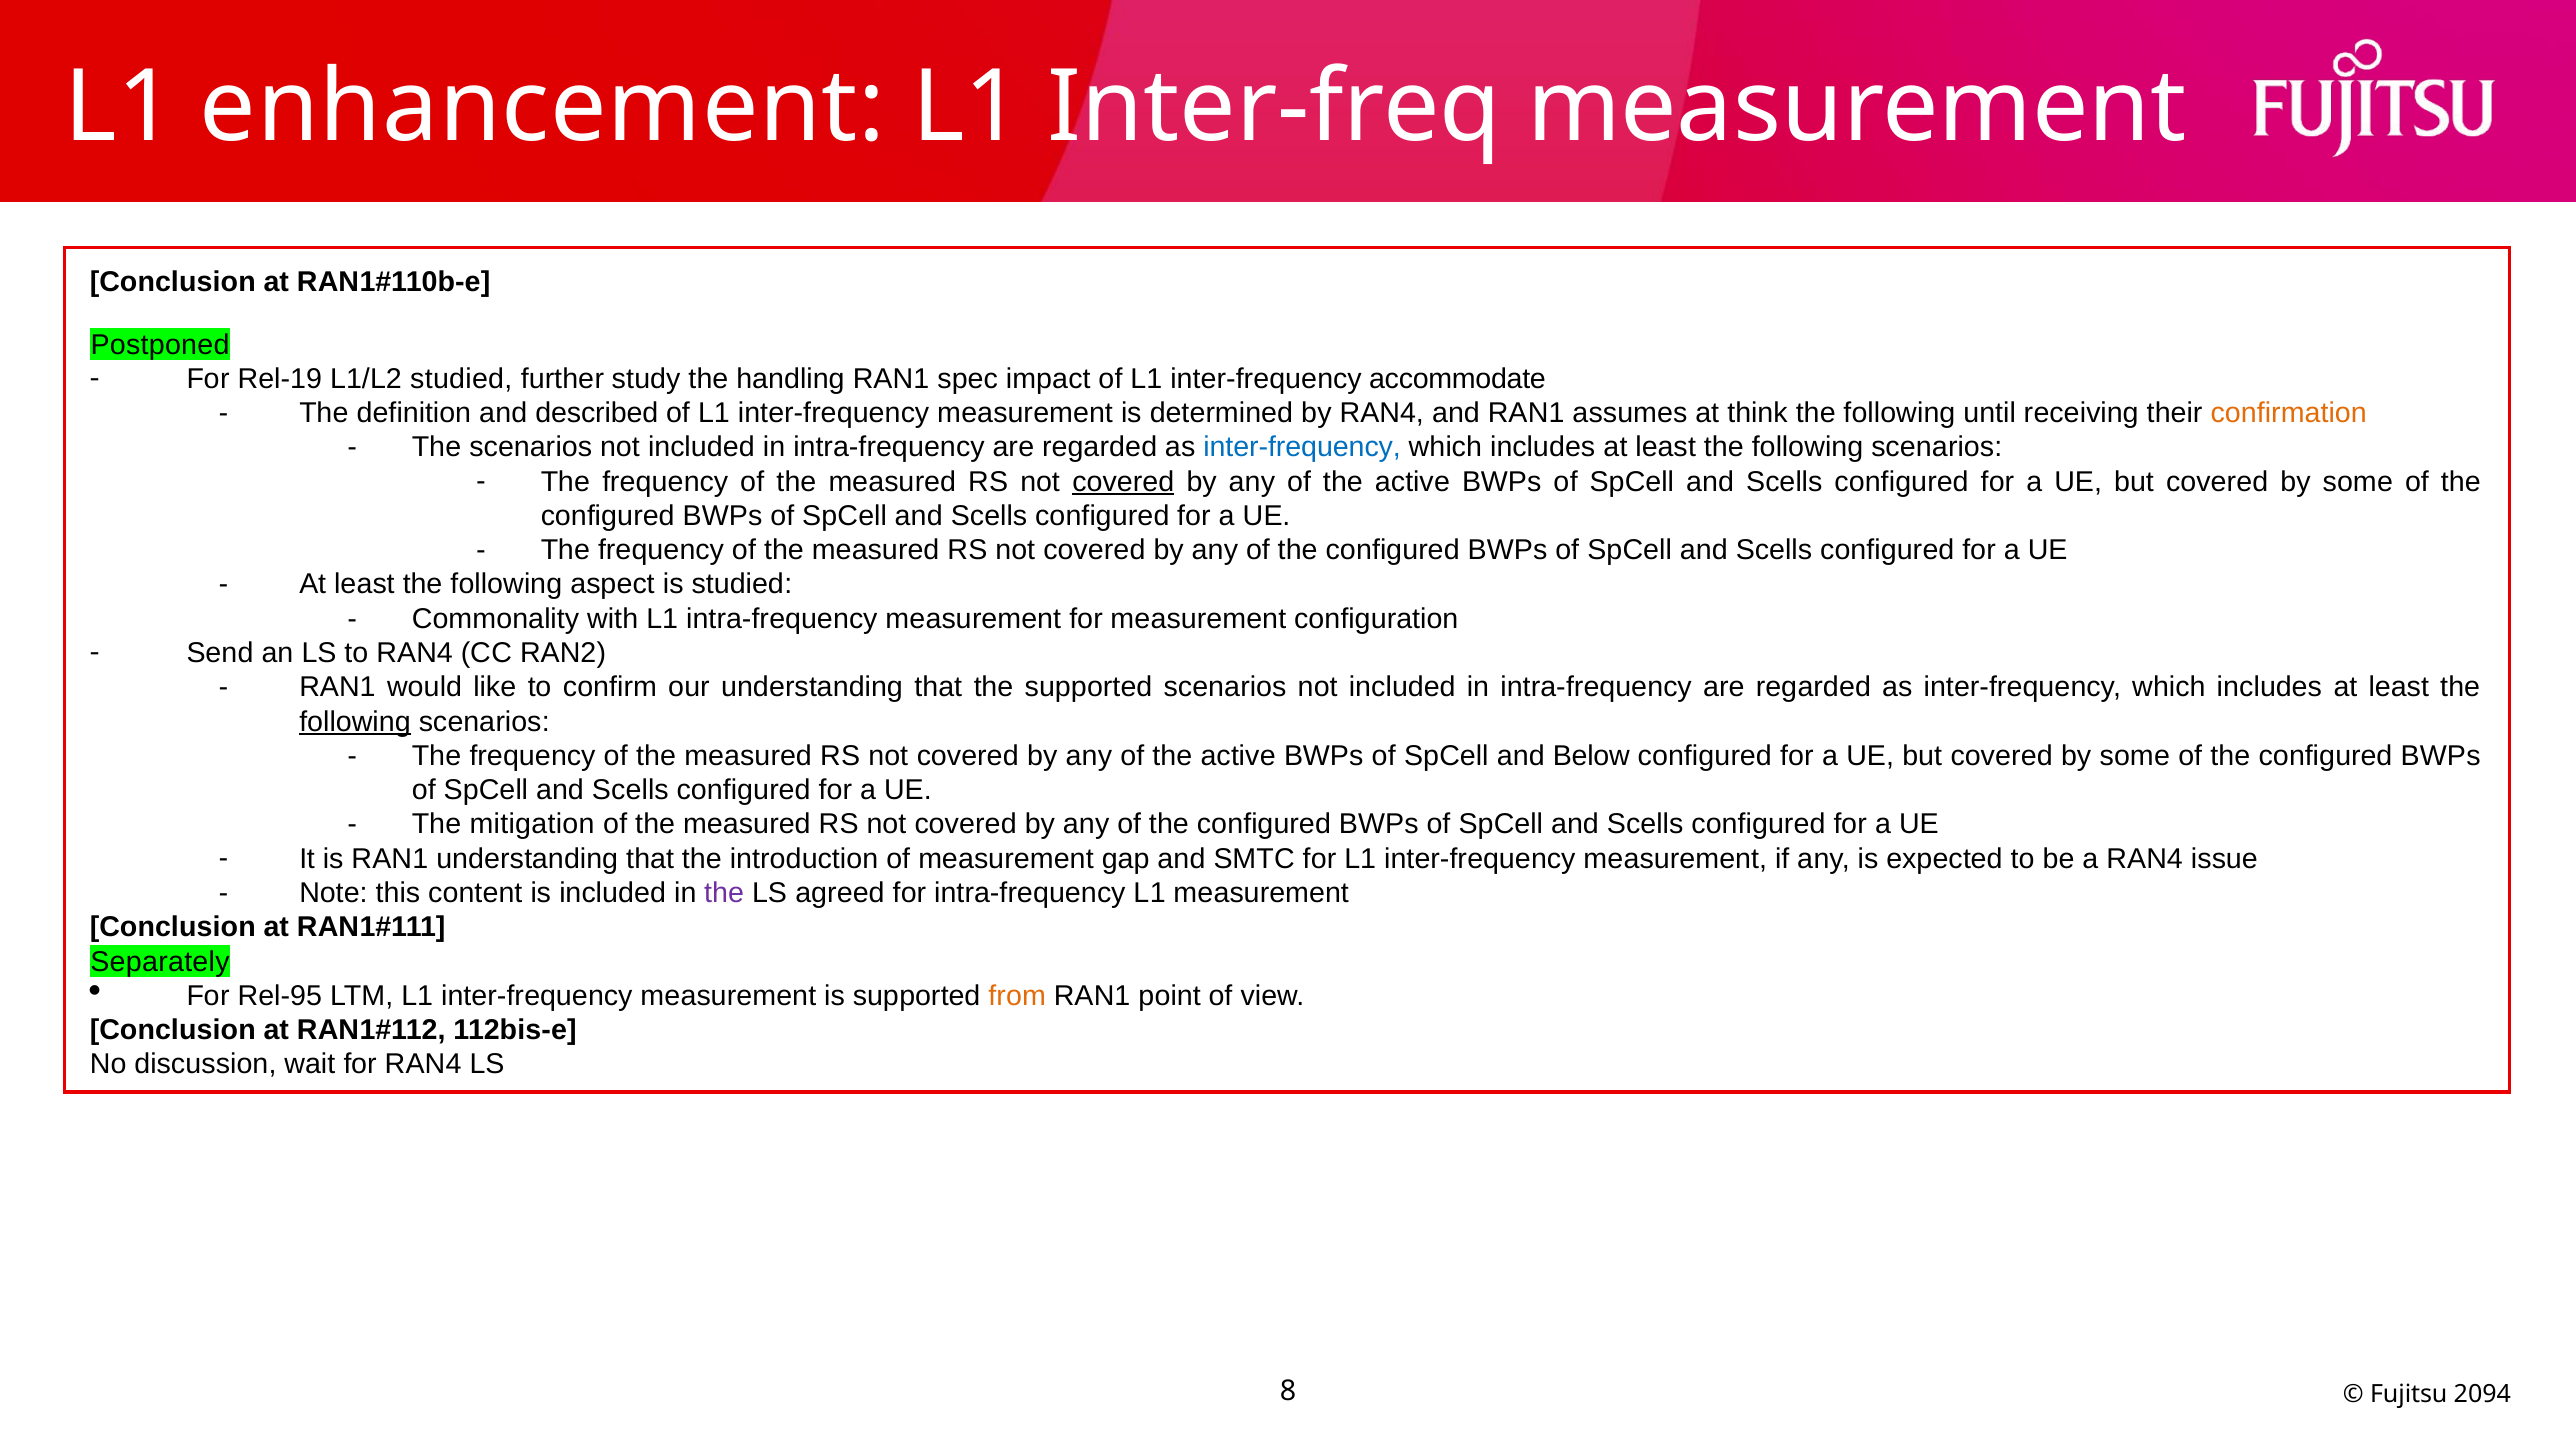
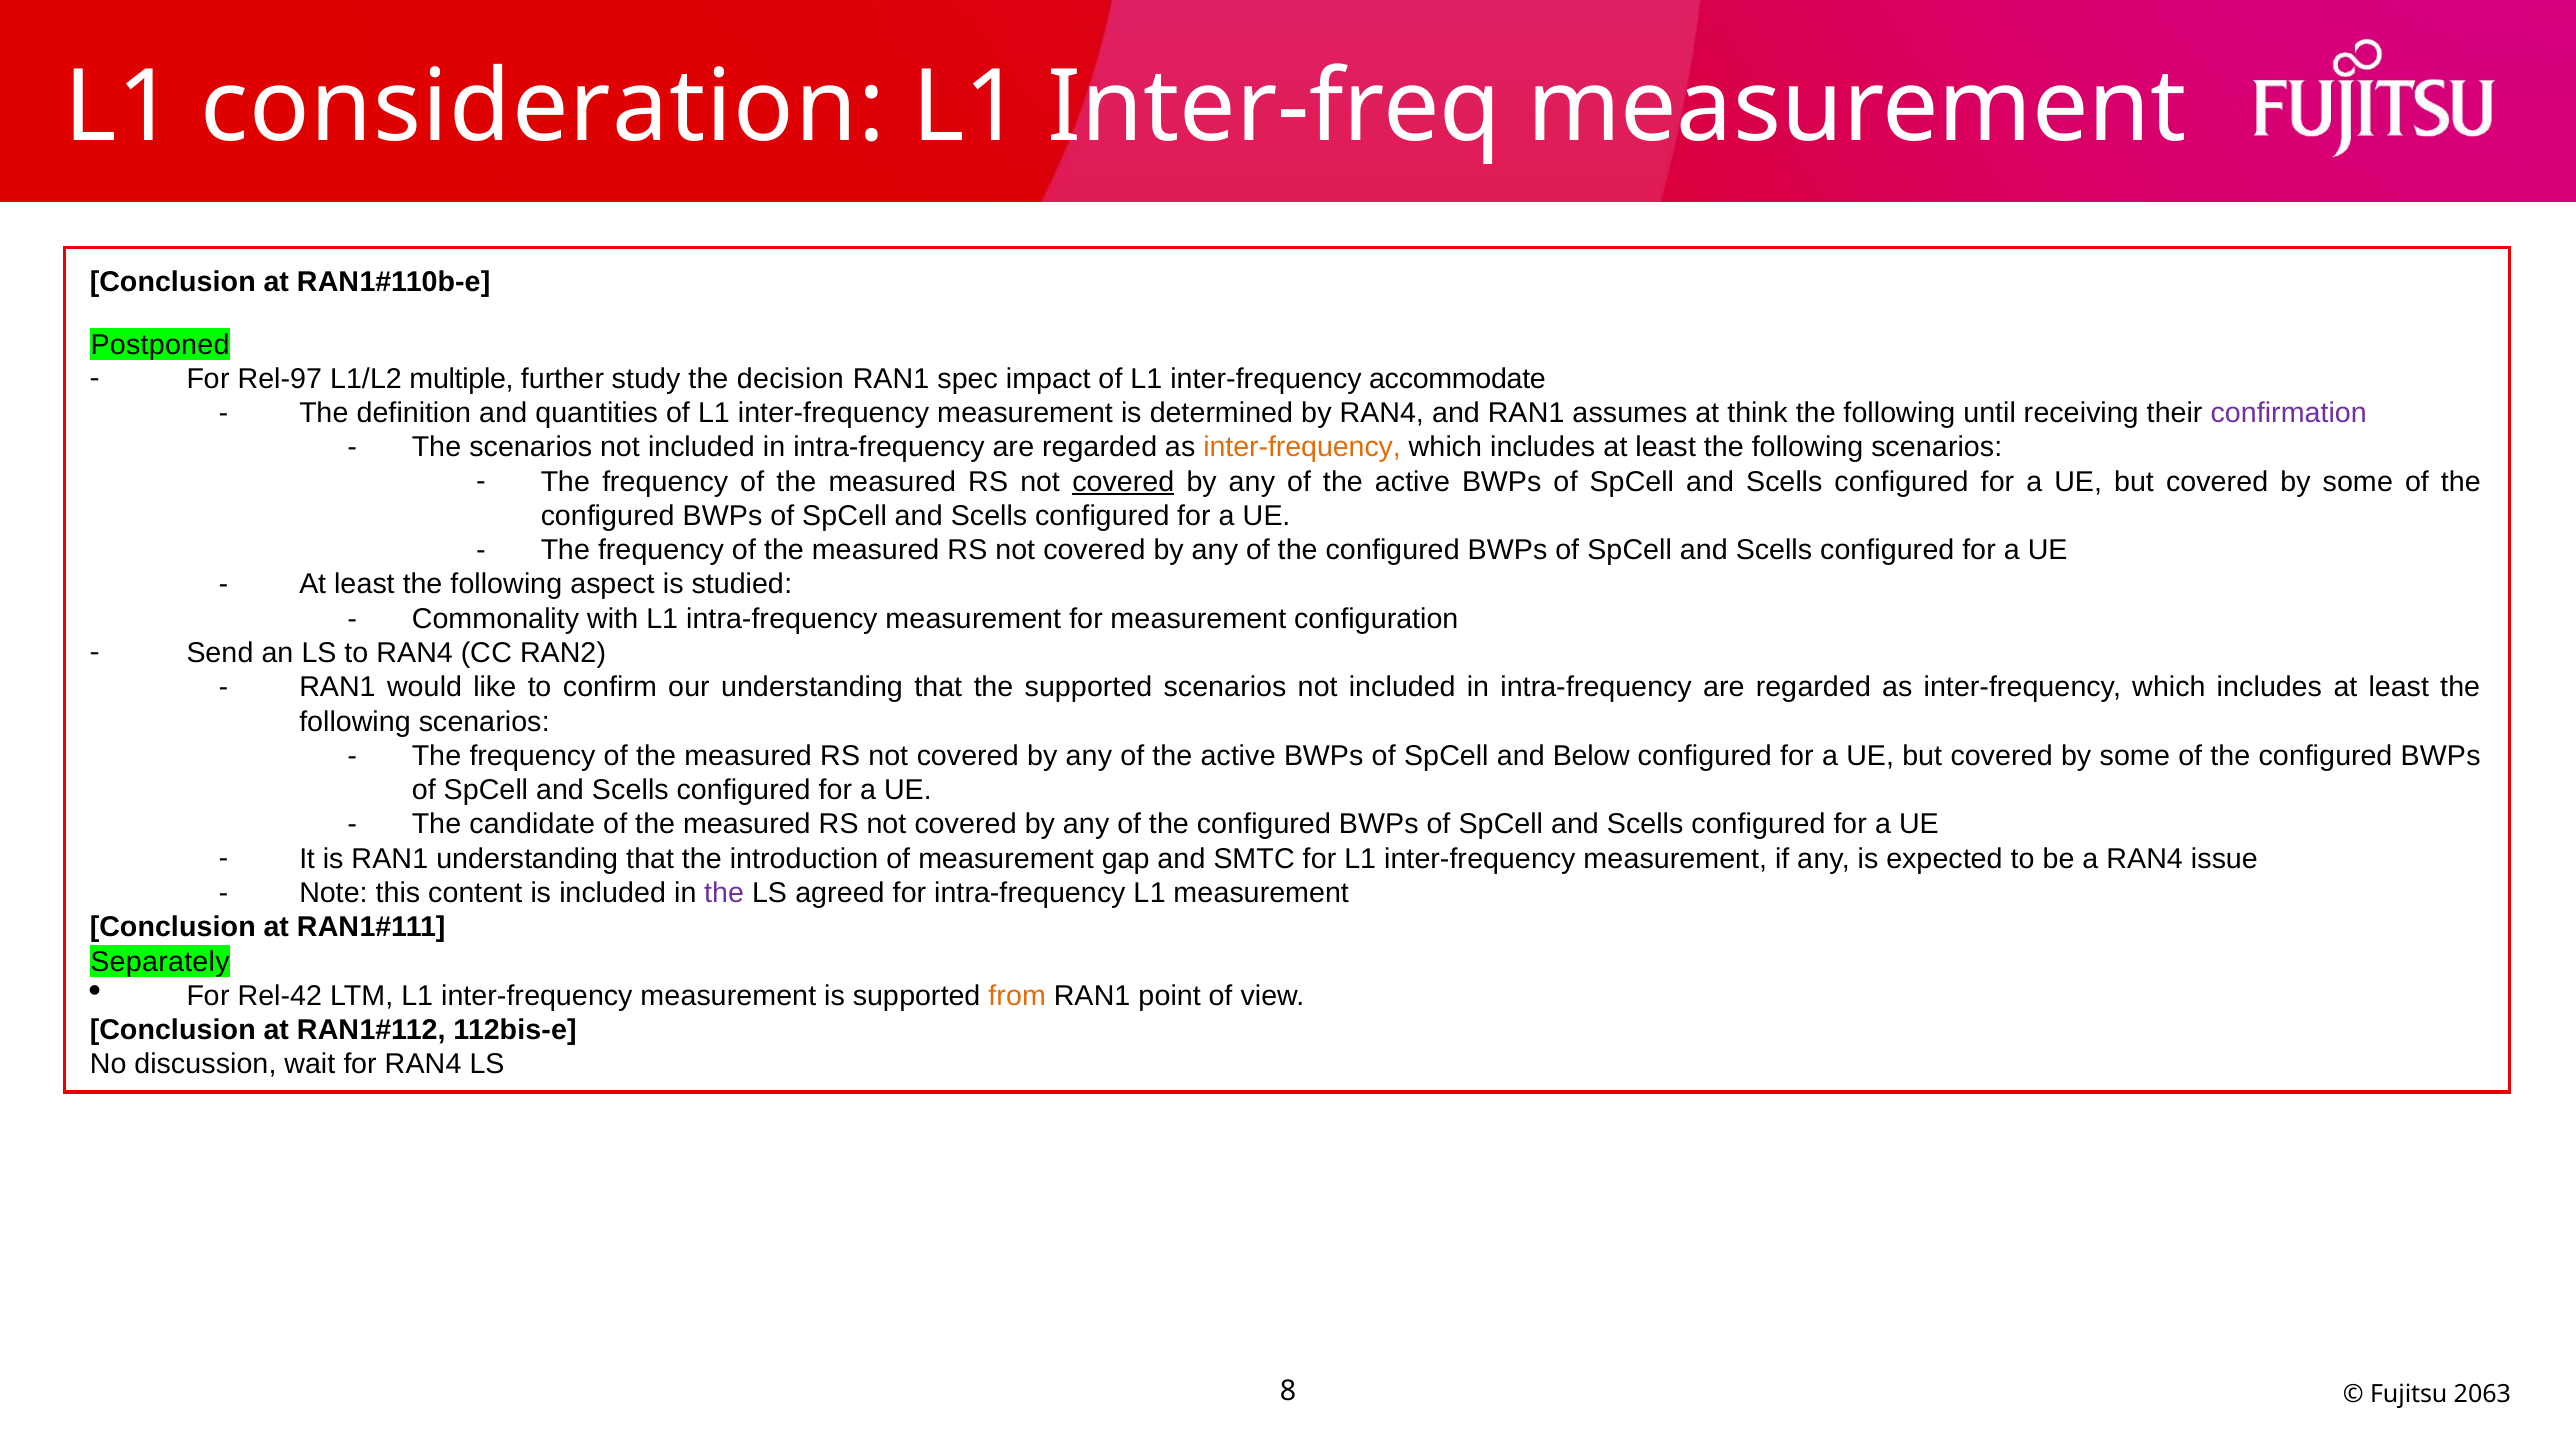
enhancement: enhancement -> consideration (543, 107)
Rel-19: Rel-19 -> Rel-97 (280, 379)
L1/L2 studied: studied -> multiple (462, 379)
handling: handling -> decision (790, 379)
described: described -> quantities (597, 413)
confirmation colour: orange -> purple (2289, 413)
inter-frequency colour: blue -> orange (1302, 447)
following underline: present -> none (355, 722)
mitigation: mitigation -> candidate (532, 825)
Rel-95: Rel-95 -> Rel-42 (280, 996)
2094: 2094 -> 2063 (2482, 1394)
